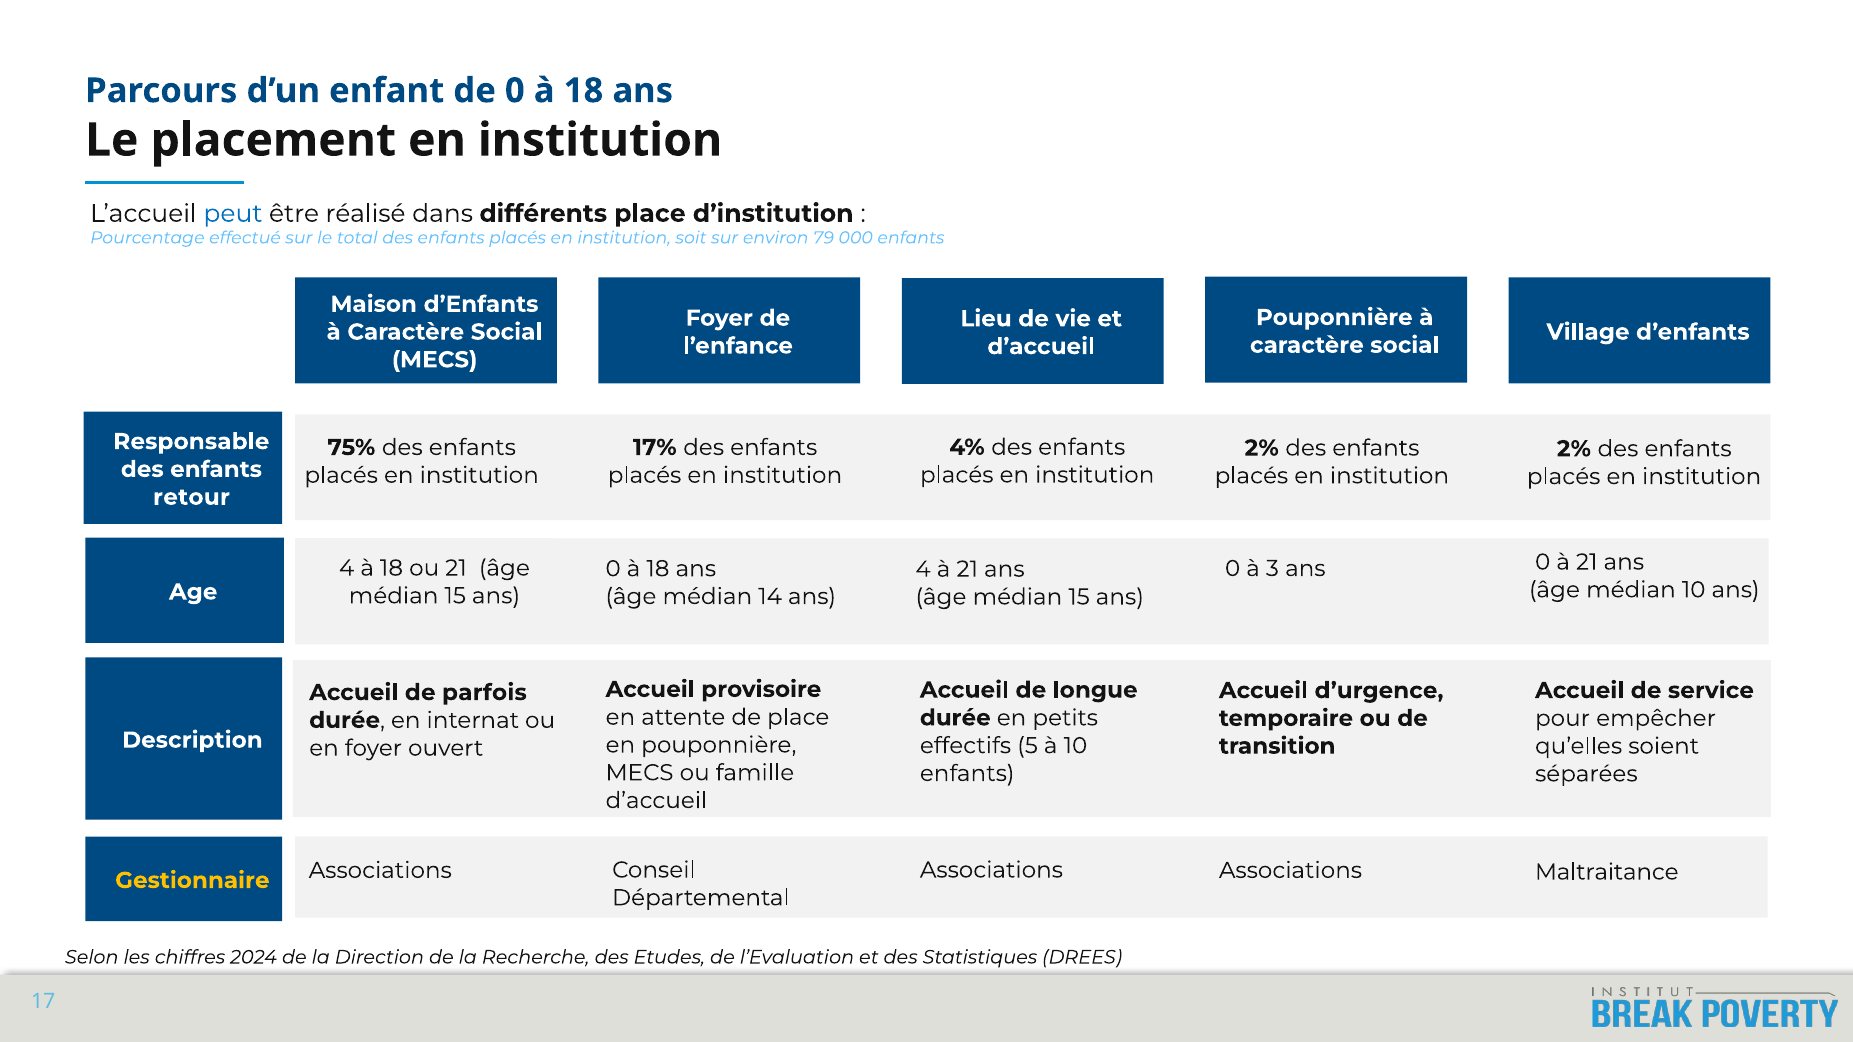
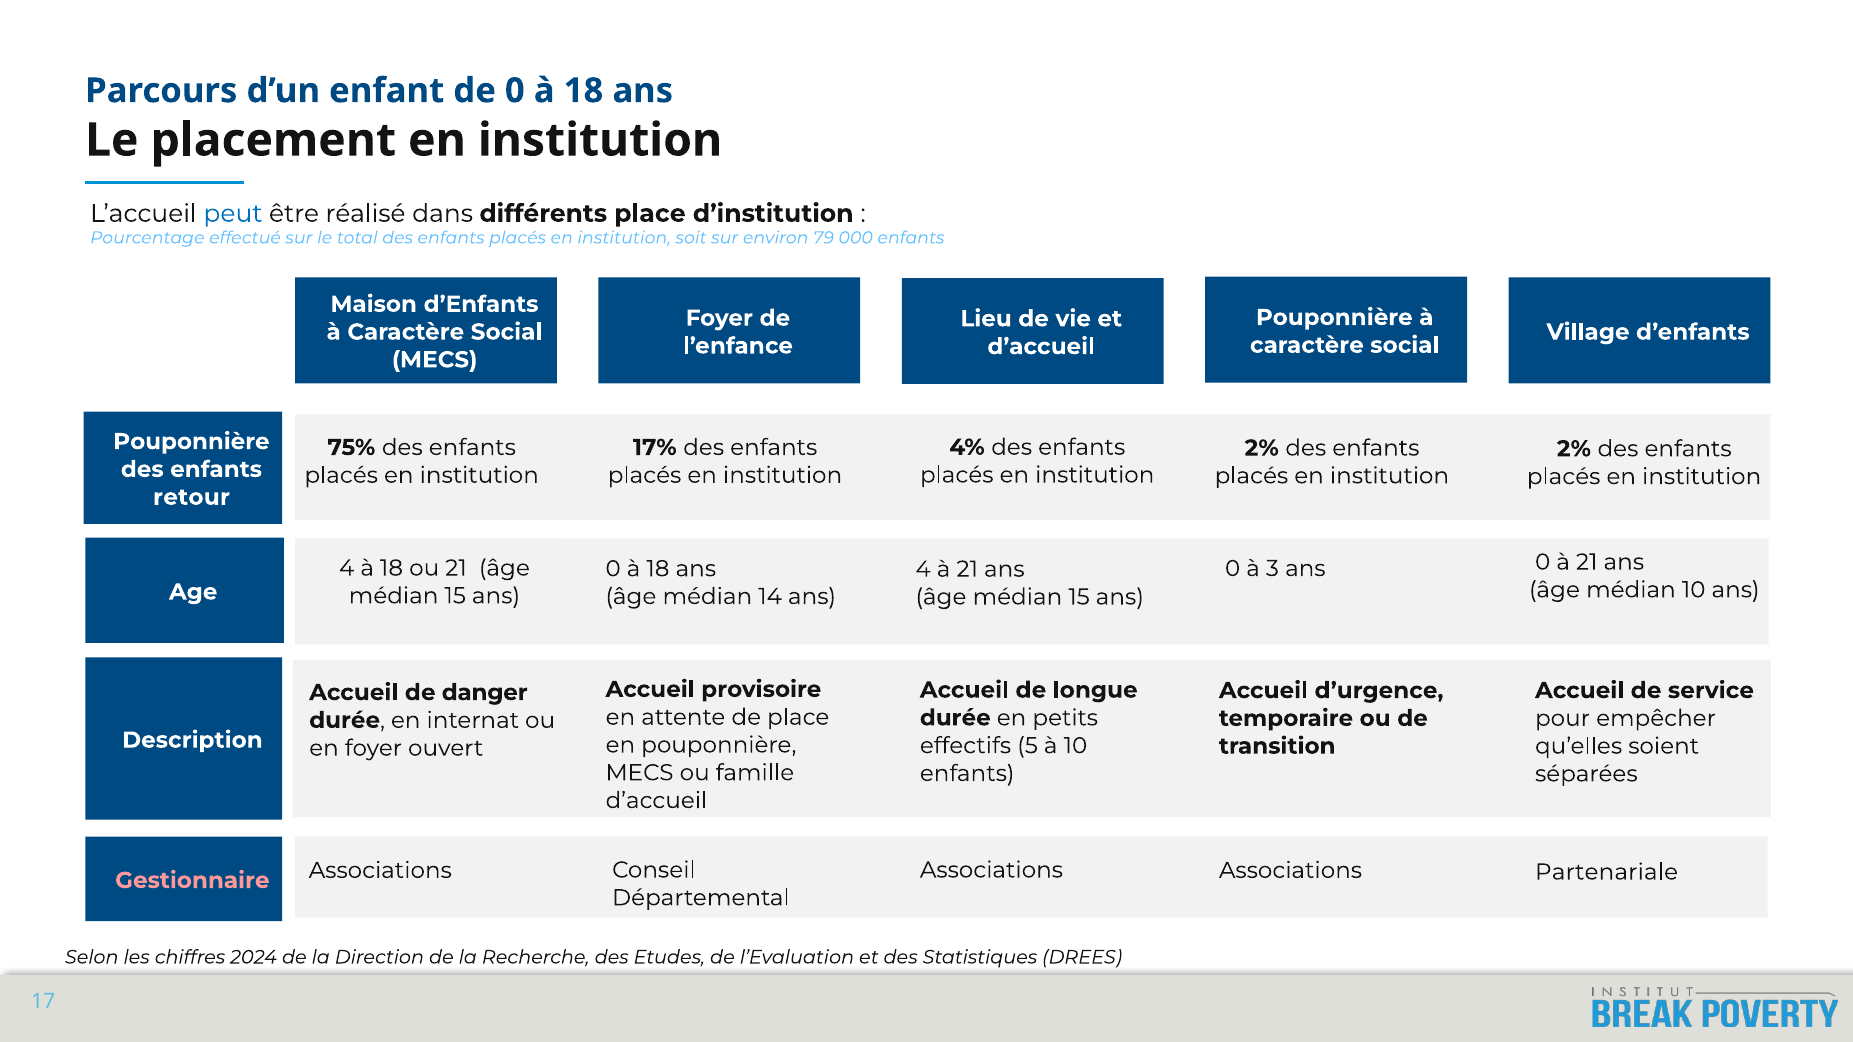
Responsable: Responsable -> Pouponnière (191, 442)
parfois: parfois -> danger (485, 693)
Maltraitance: Maltraitance -> Partenariale (1607, 872)
Gestionnaire colour: yellow -> pink (192, 881)
